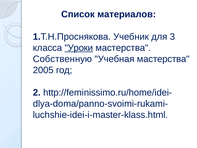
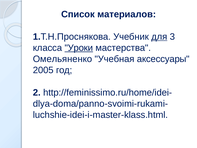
для underline: none -> present (159, 37)
Собственную: Собственную -> Омельяненко (62, 59)
Учебная мастерства: мастерства -> аксессуары (163, 59)
